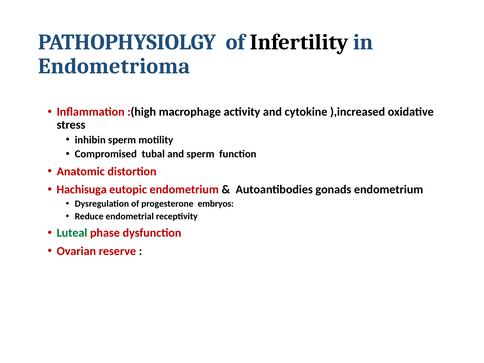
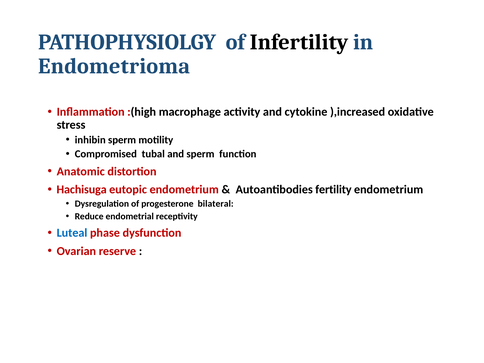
gonads: gonads -> fertility (333, 189)
embryos: embryos -> bilateral (216, 204)
Luteal colour: green -> blue (72, 233)
